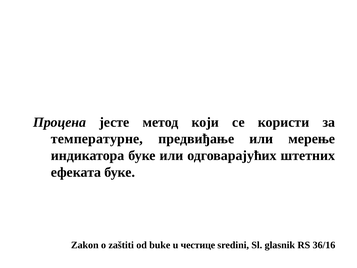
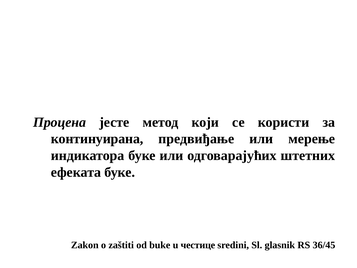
температурне: температурне -> континуирана (97, 139)
36/16: 36/16 -> 36/45 (324, 245)
